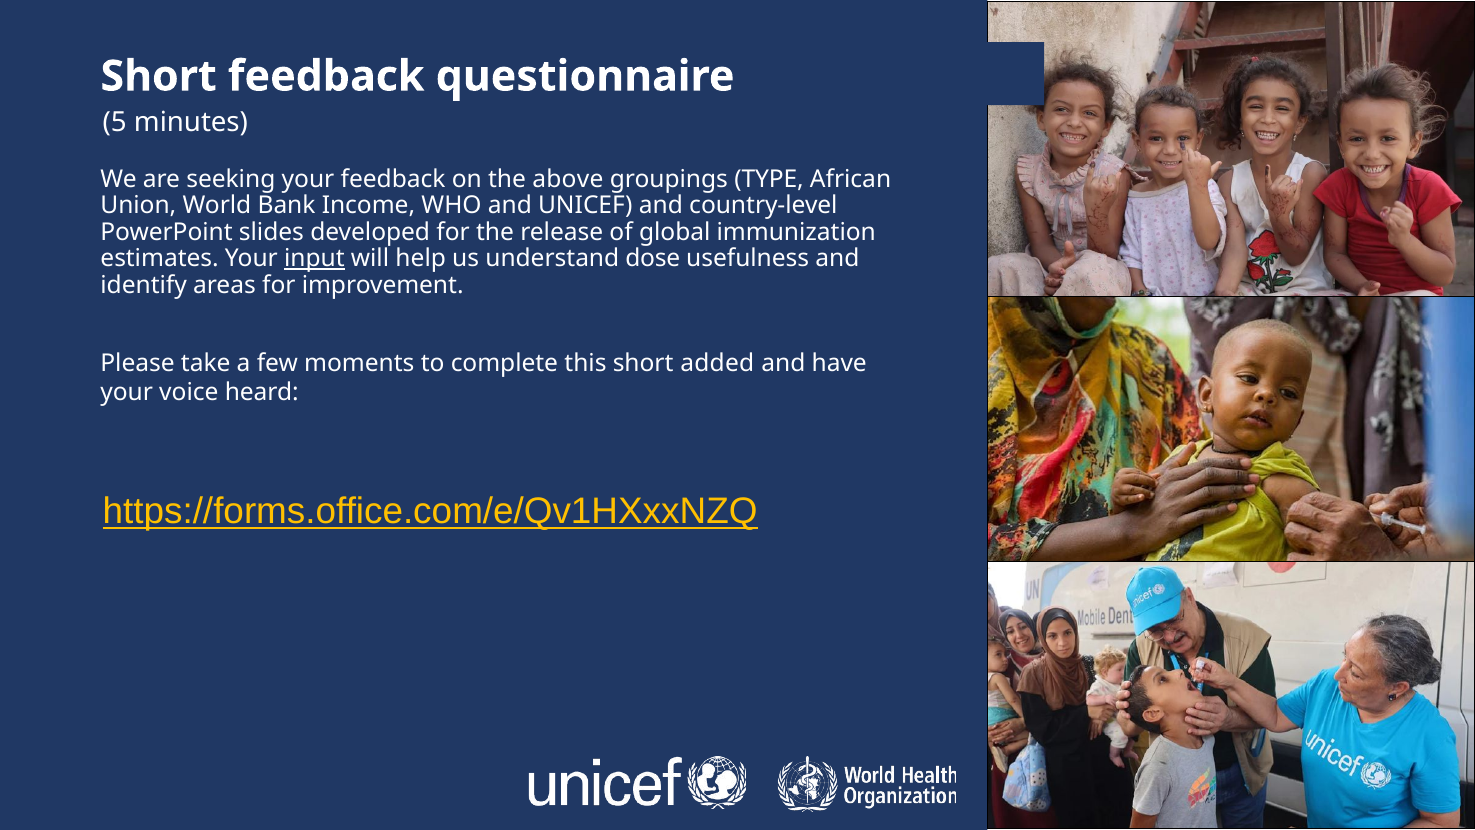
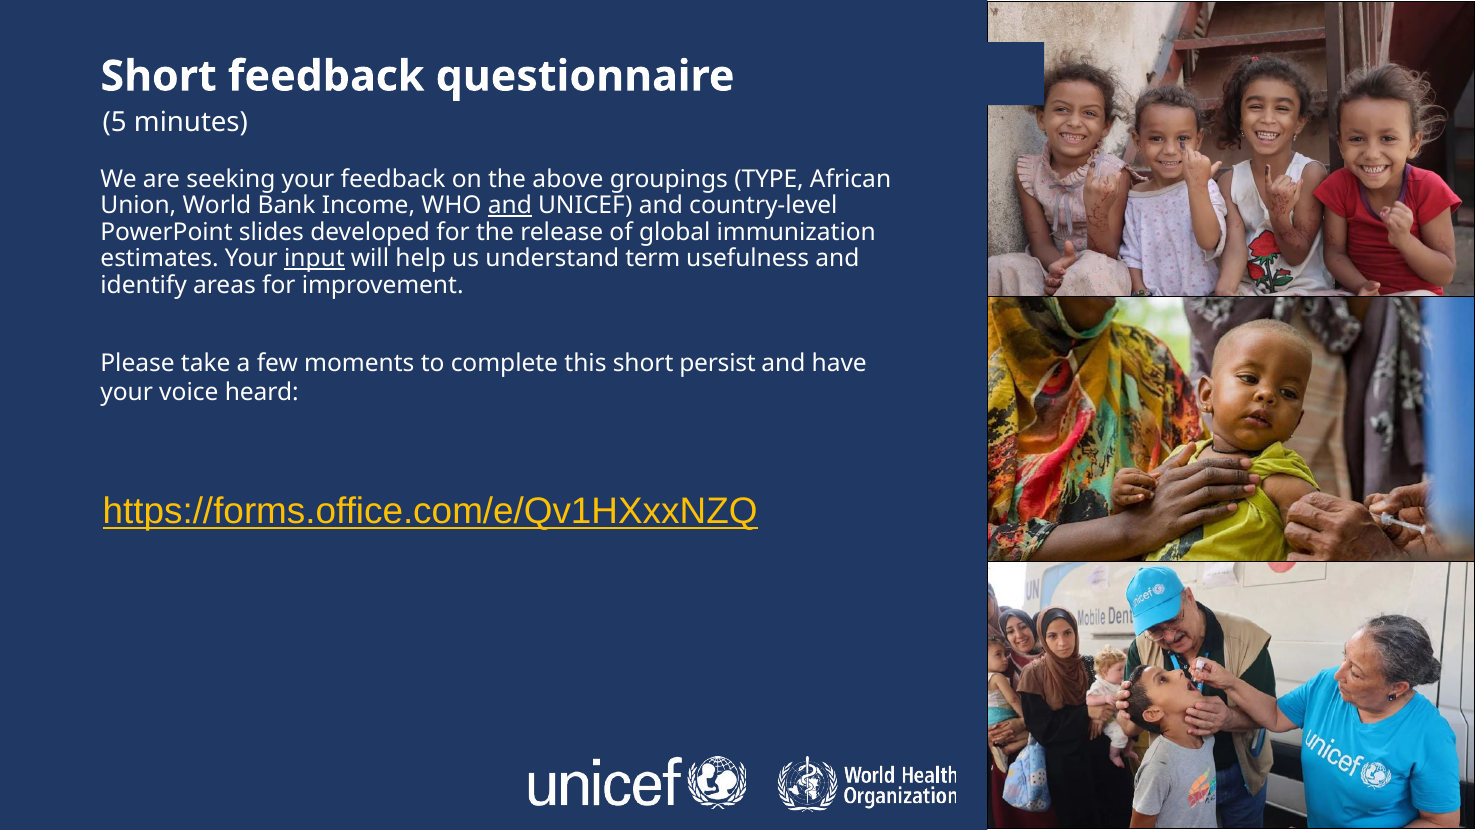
and underline: none -> present (510, 205)
dose: dose -> term (653, 259)
added: added -> persist (718, 363)
